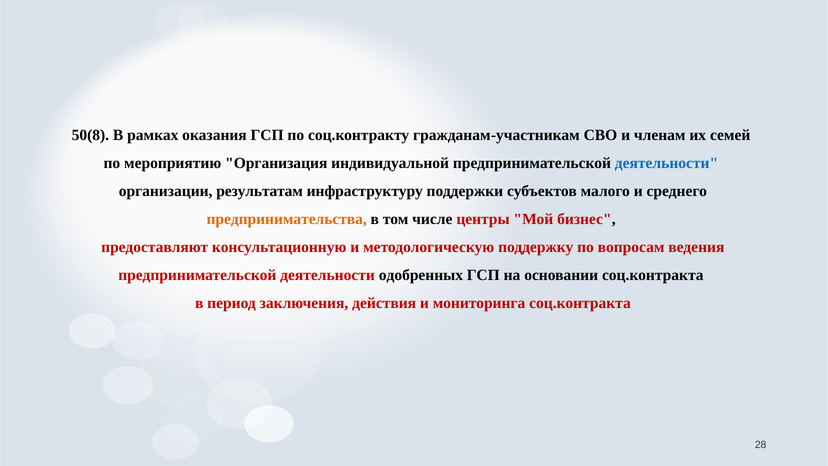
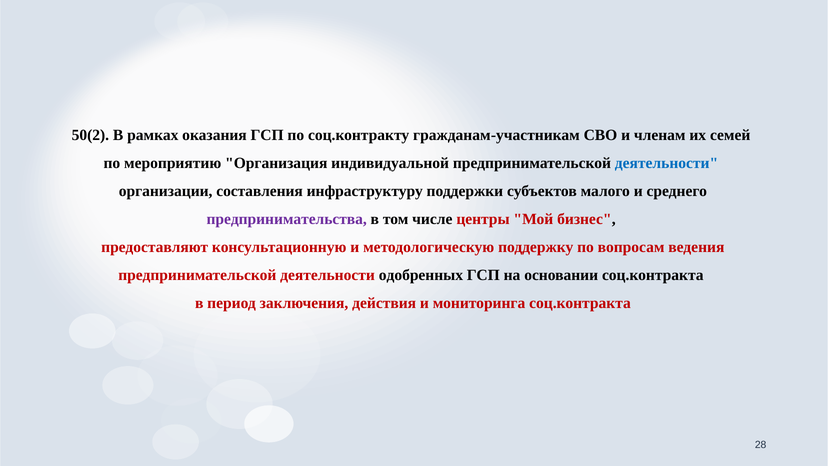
50(8: 50(8 -> 50(2 (90, 135)
результатам: результатам -> составления (260, 191)
предпринимательства colour: orange -> purple (287, 219)
